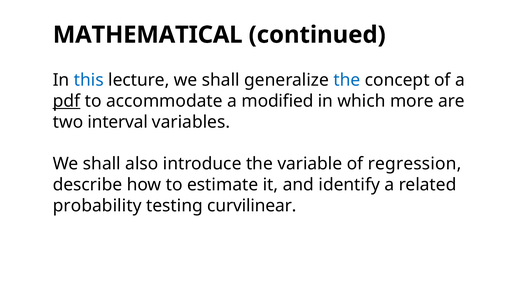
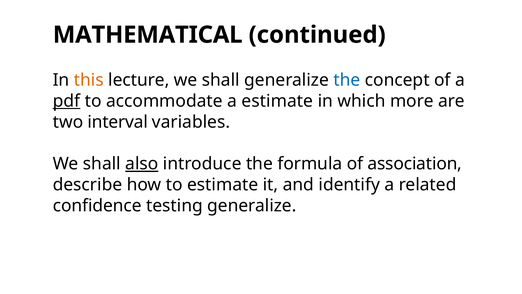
this colour: blue -> orange (89, 80)
a modified: modified -> estimate (277, 101)
also underline: none -> present (142, 164)
variable: variable -> formula (310, 164)
regression: regression -> association (415, 164)
probability: probability -> confidence (97, 205)
testing curvilinear: curvilinear -> generalize (252, 205)
